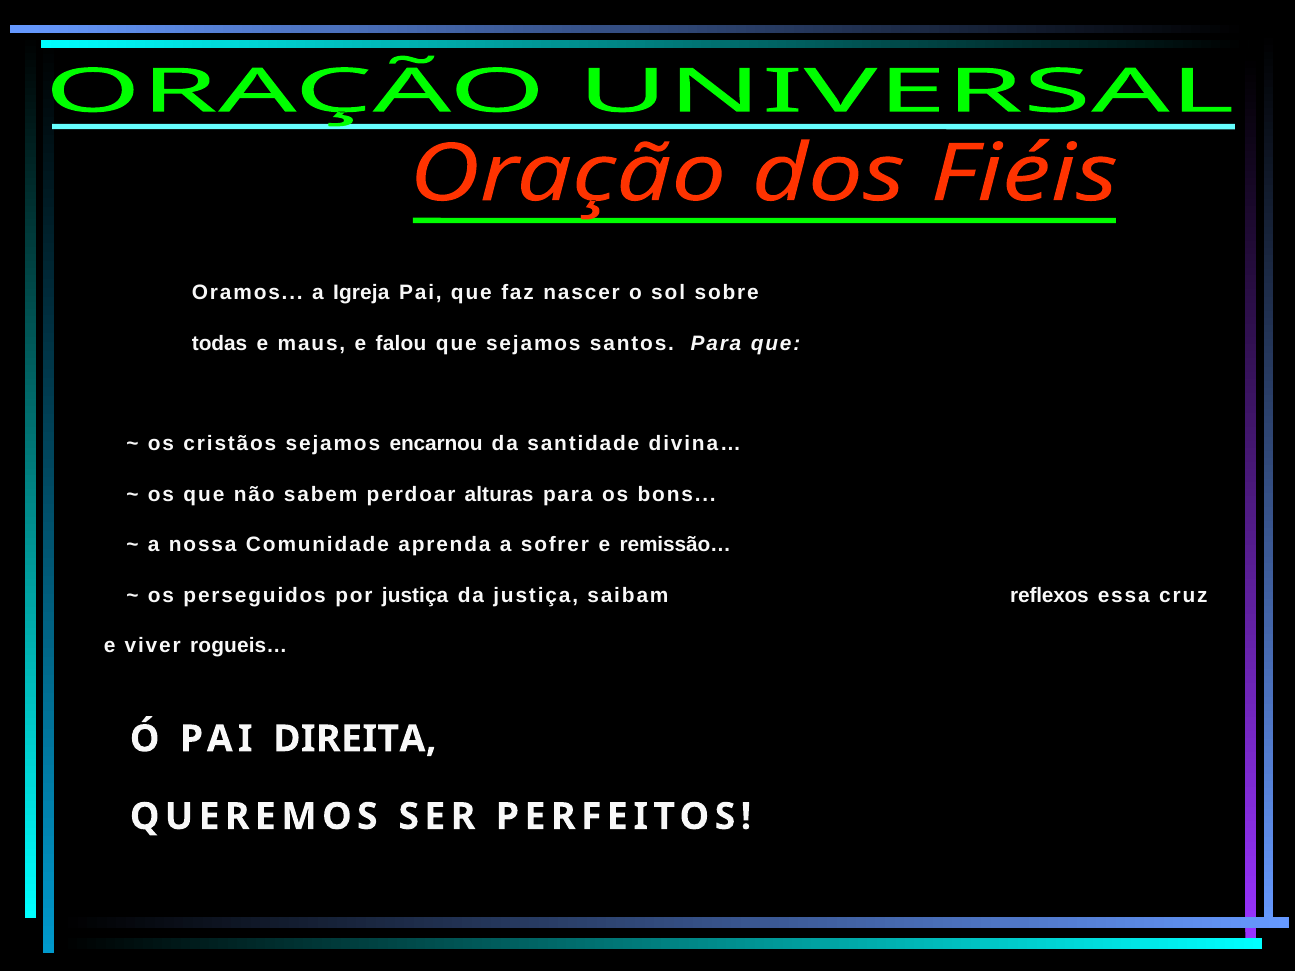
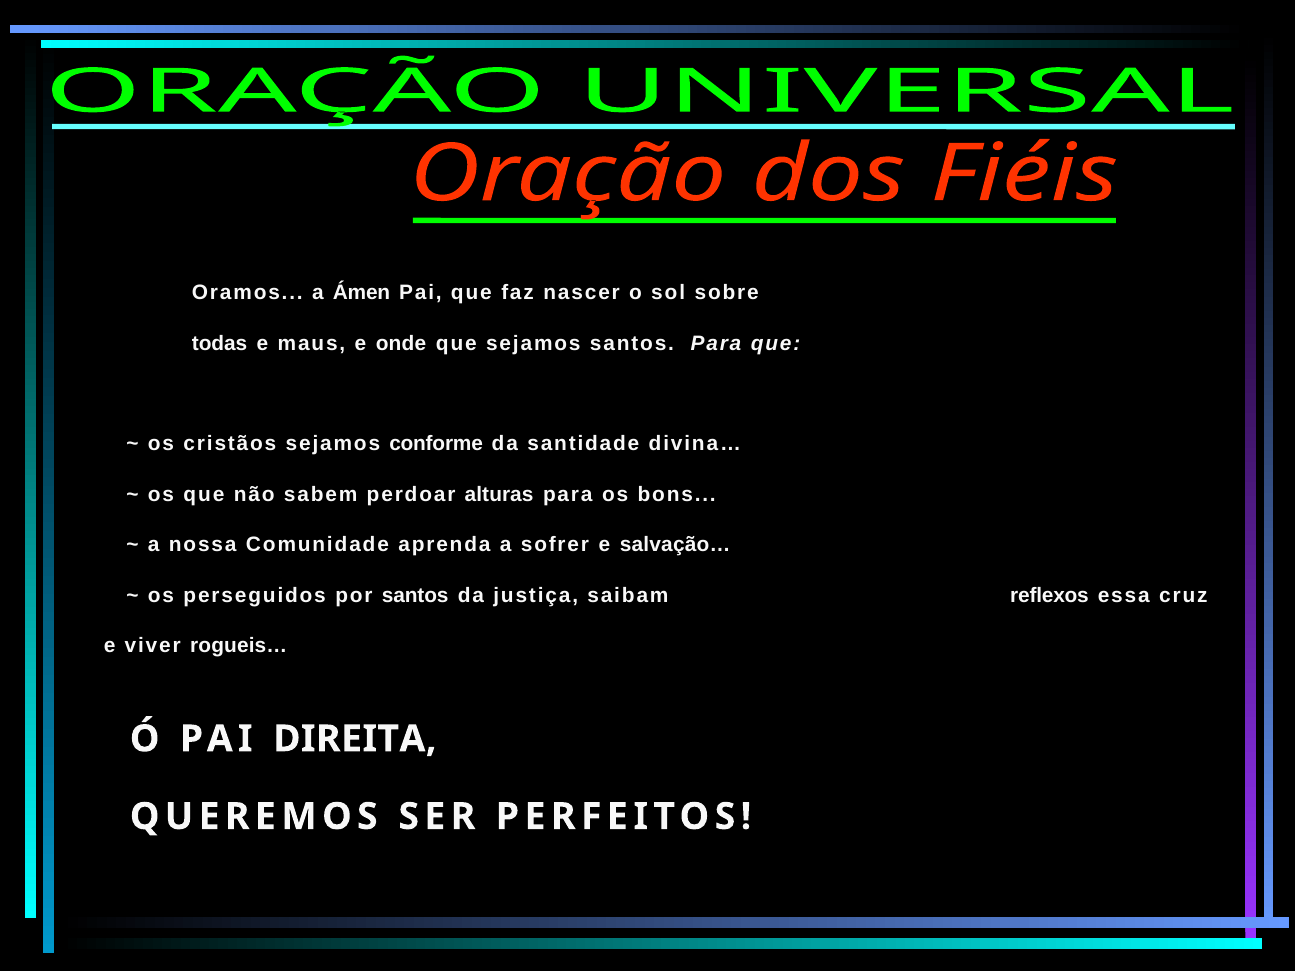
Igreja: Igreja -> Ámen (362, 293)
falou: falou -> onde (401, 343)
encarnou: encarnou -> conforme (436, 444)
remissão…: remissão… -> salvação… (675, 545)
por justiça: justiça -> santos (415, 595)
